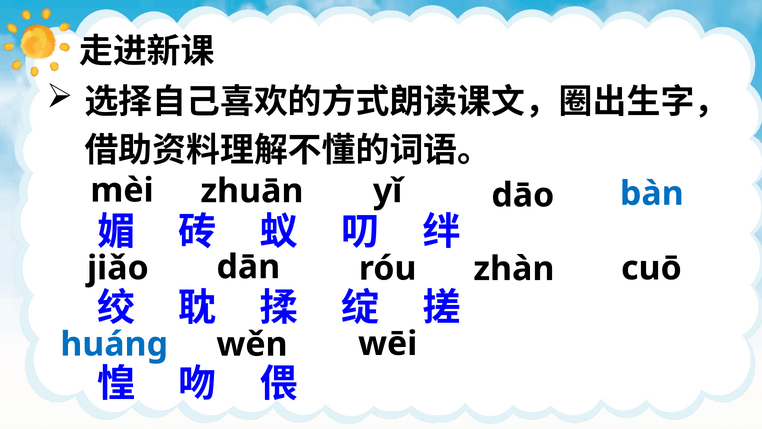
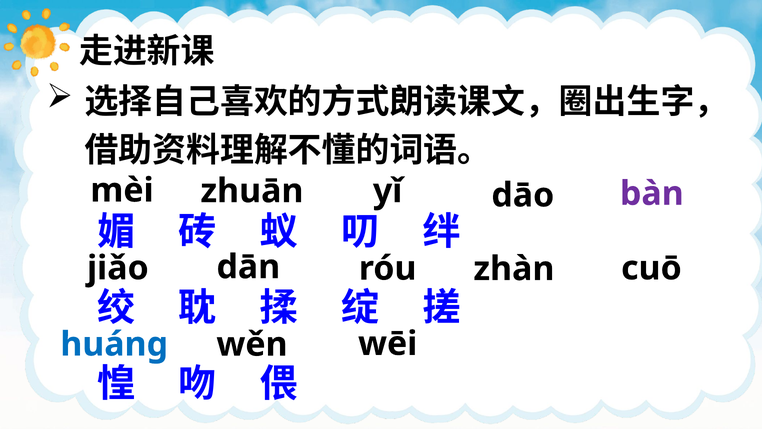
bàn colour: blue -> purple (652, 194)
